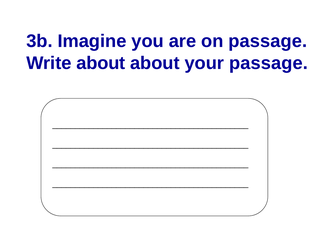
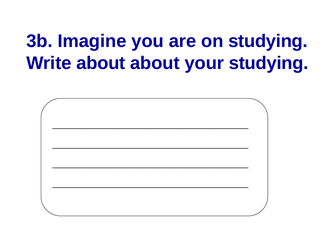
on passage: passage -> studying (268, 41)
your passage: passage -> studying (269, 63)
